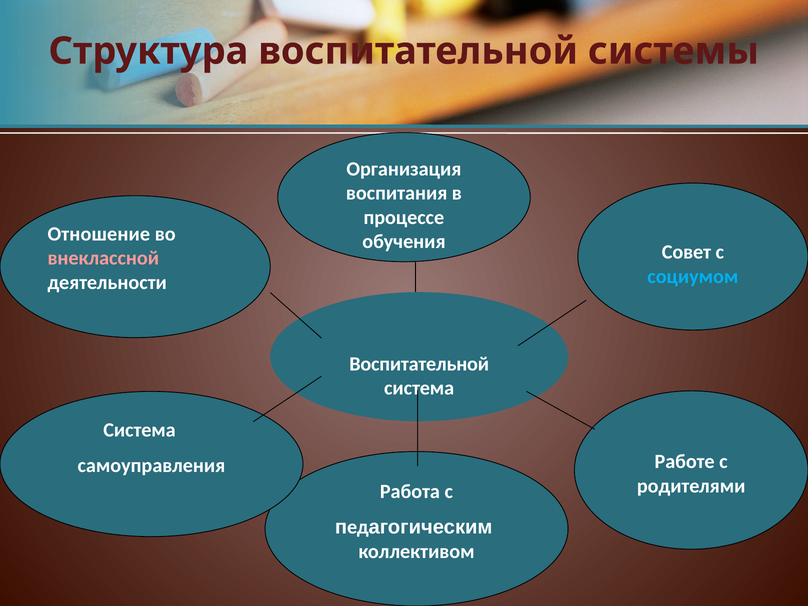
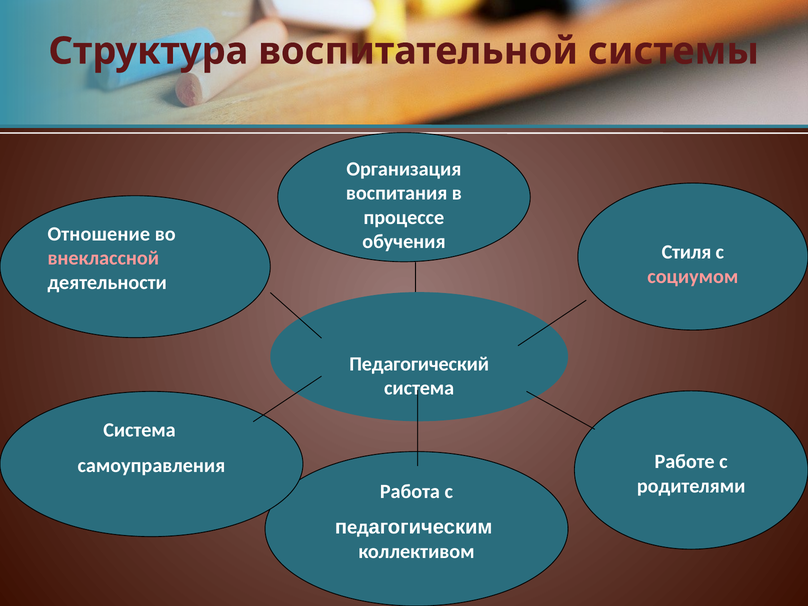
Совет: Совет -> Стиля (687, 252)
социумом colour: light blue -> pink (693, 276)
Воспитательной: Воспитательной -> Педагогический (419, 364)
